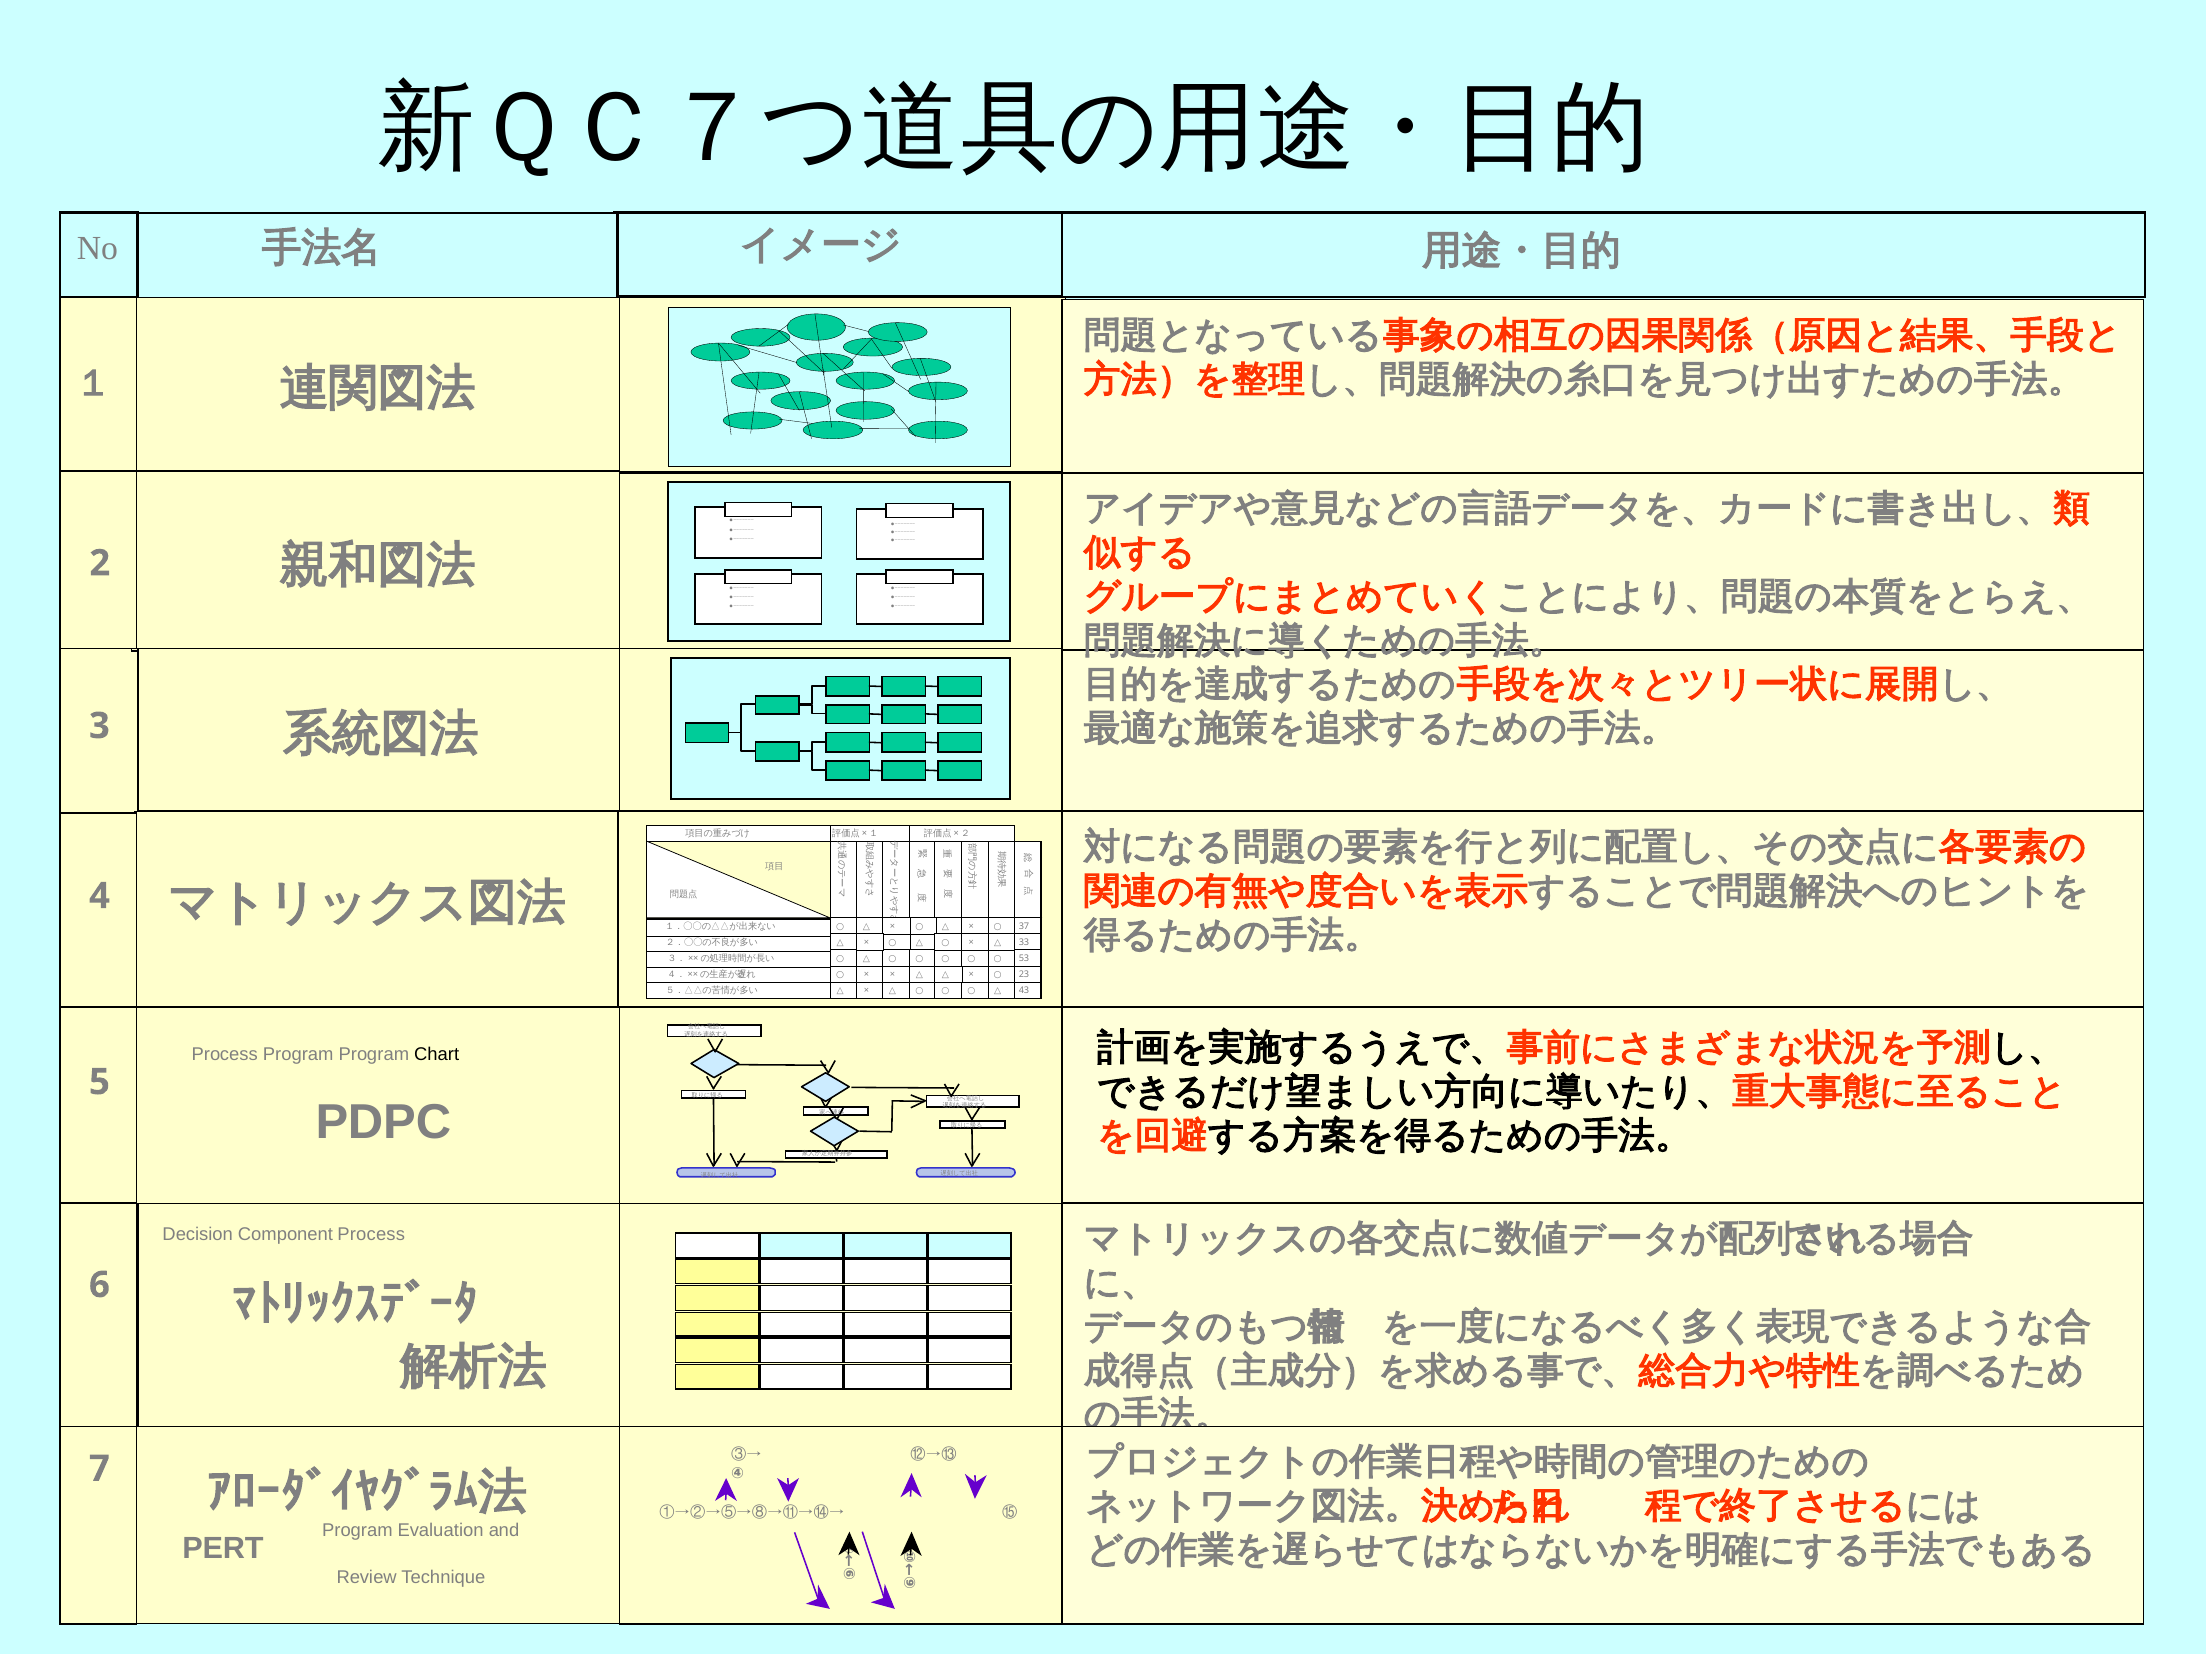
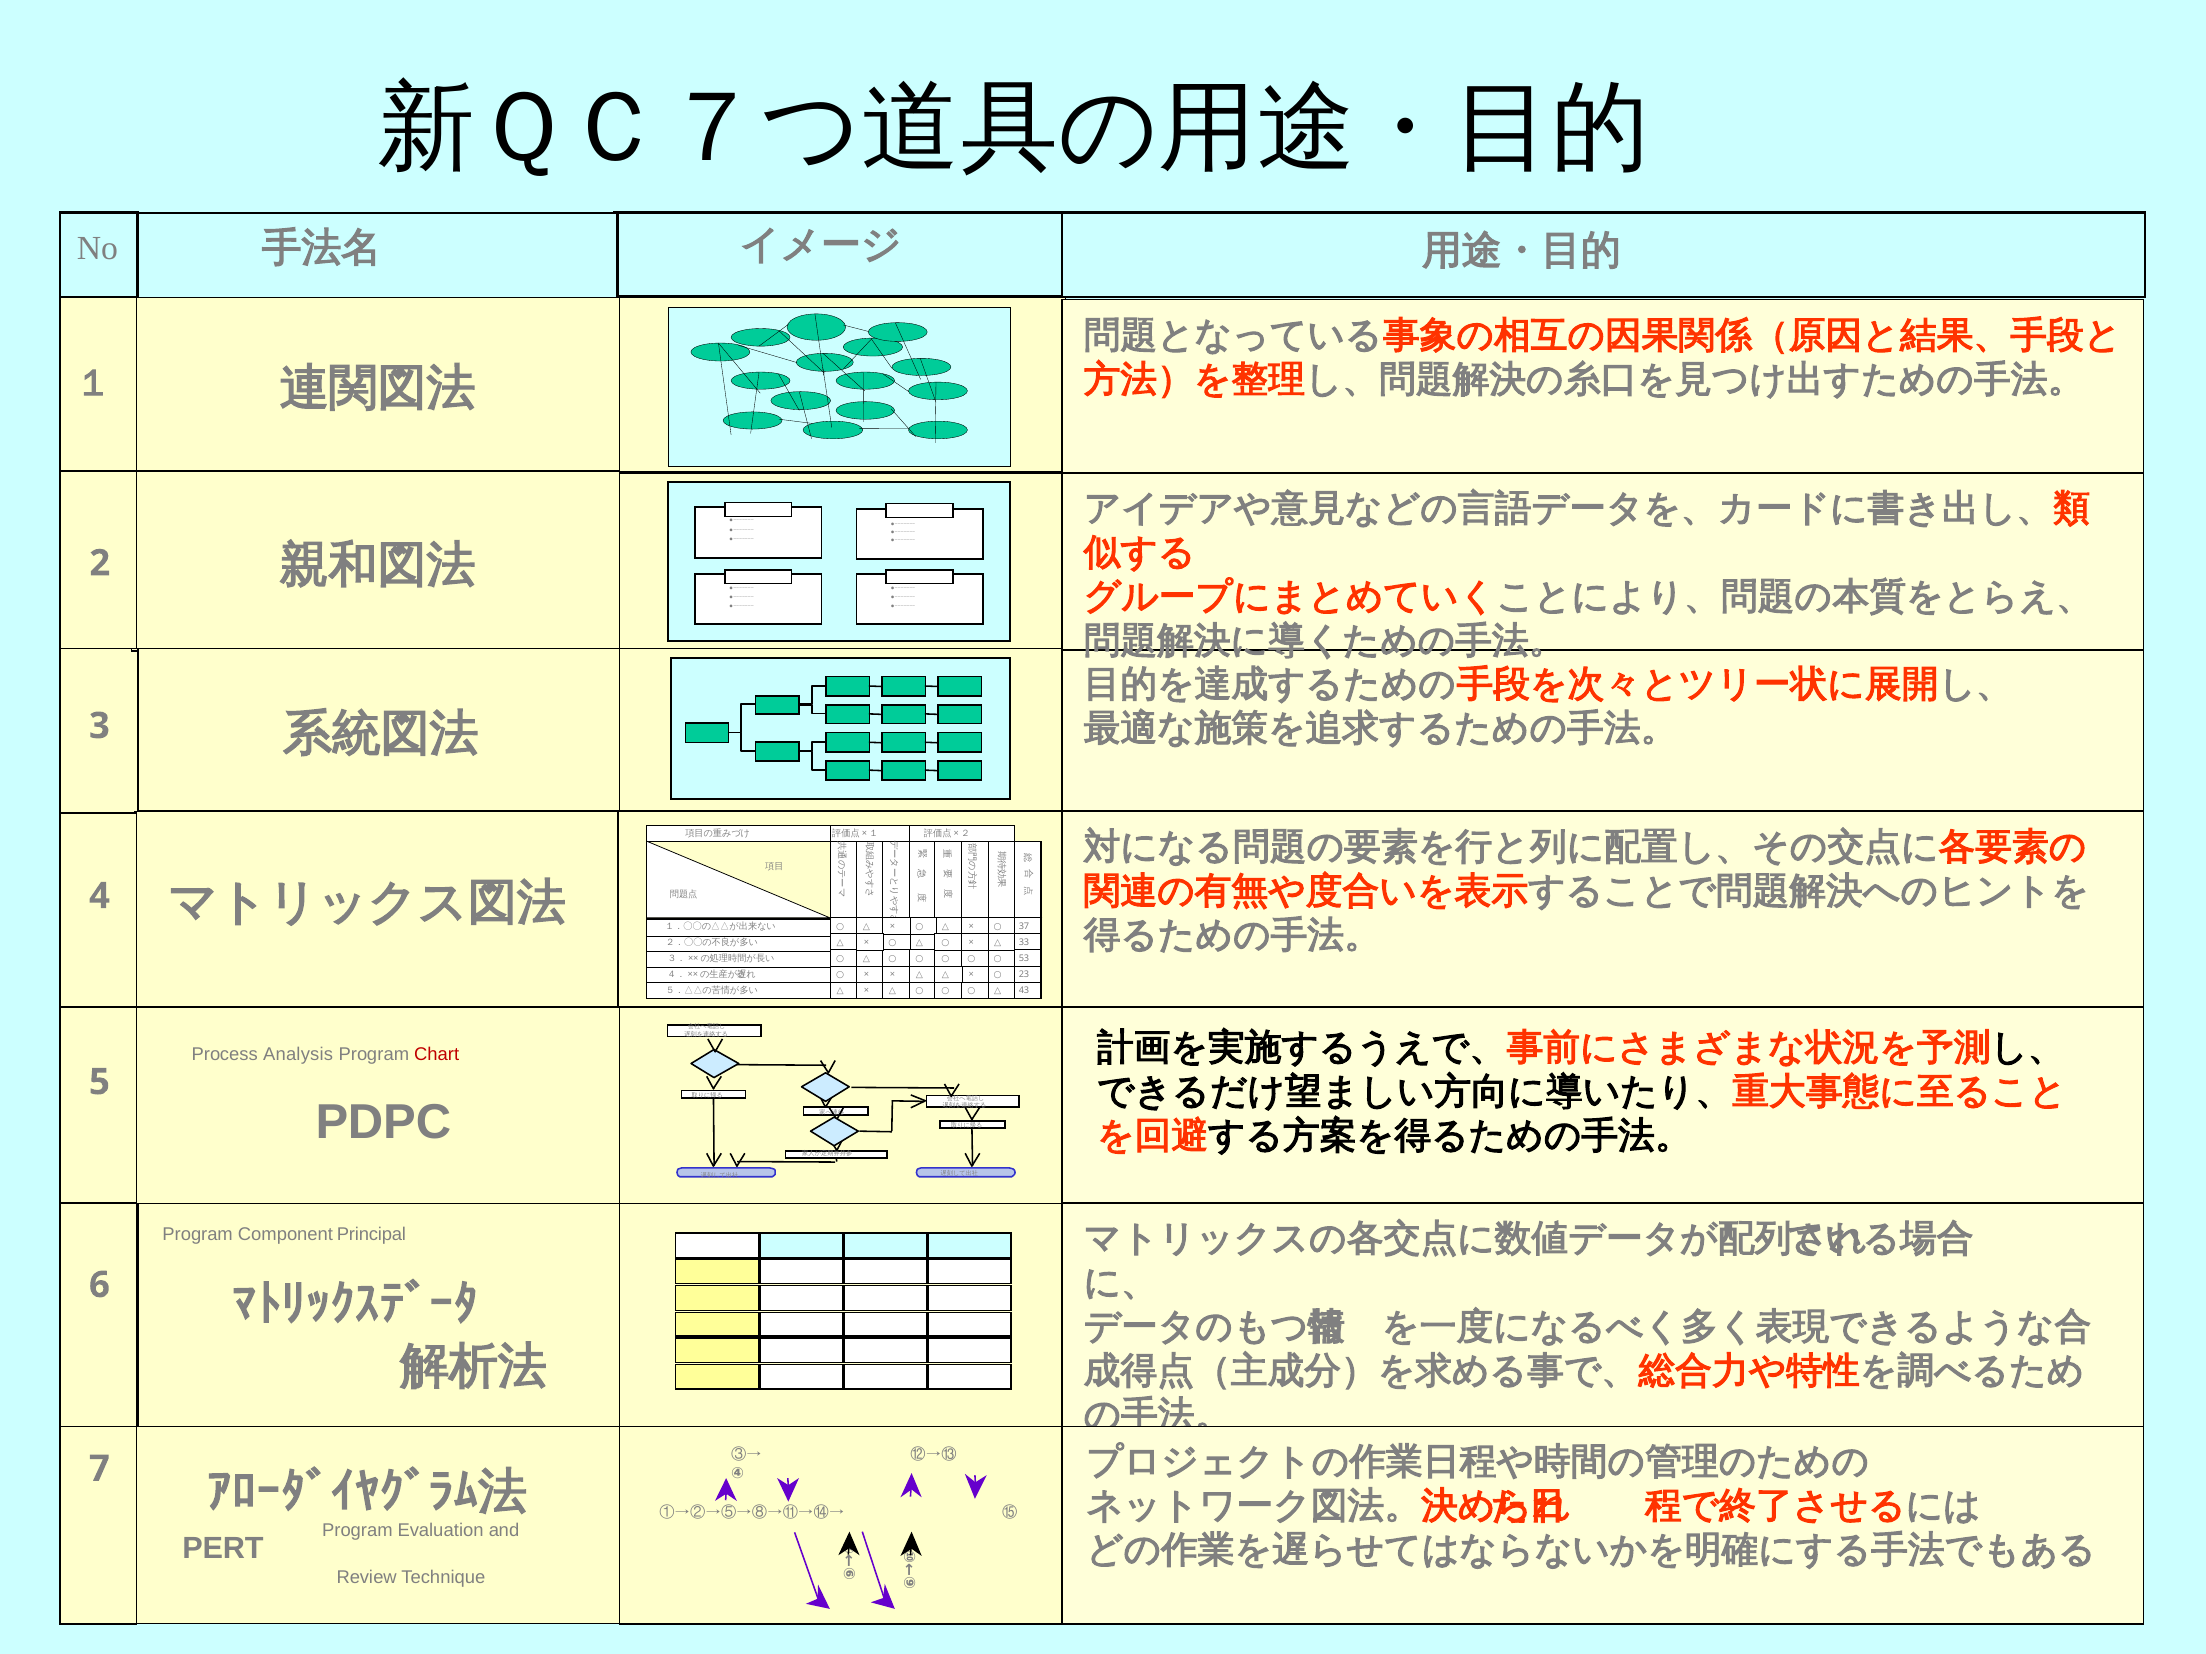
Program: Program -> Analysis (298, 1054)
Chart colour: black -> red (437, 1054)
Decision: Decision -> Program (198, 1234)
Component Process: Process -> Principal (371, 1234)
